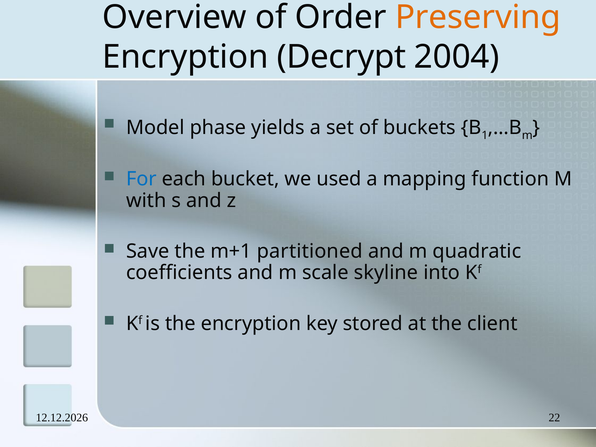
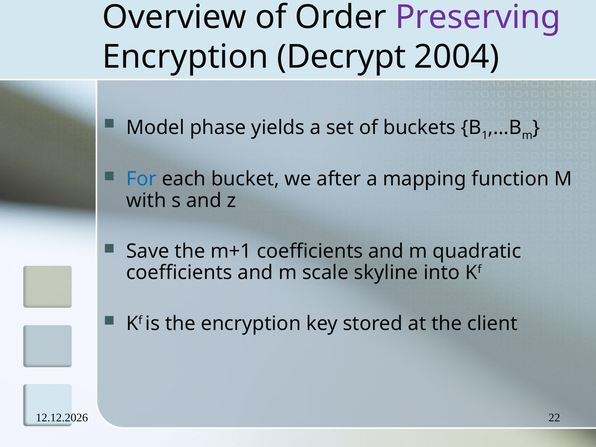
Preserving colour: orange -> purple (478, 17)
used: used -> after (339, 179)
m+1 partitioned: partitioned -> coefficients (310, 251)
